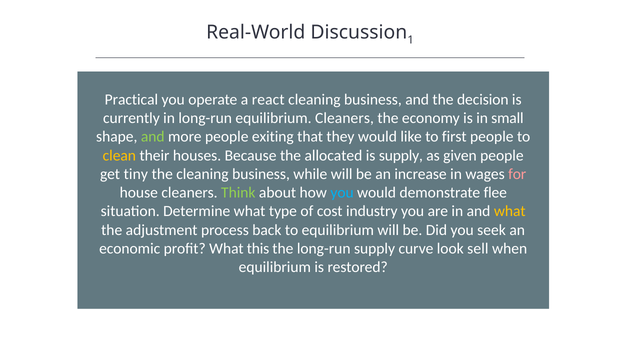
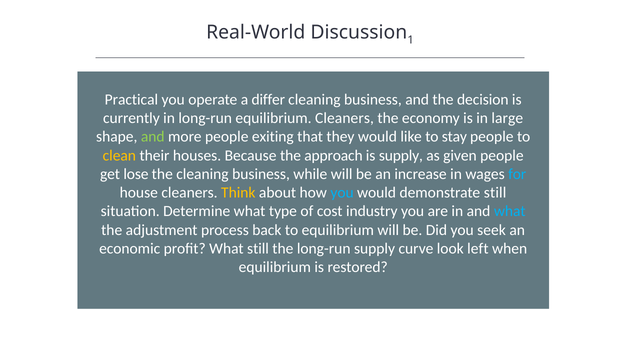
react: react -> differ (268, 100)
small: small -> large (507, 118)
first: first -> stay (454, 137)
allocated: allocated -> approach (334, 155)
tiny: tiny -> lose (136, 174)
for colour: pink -> light blue (517, 174)
Think colour: light green -> yellow (238, 193)
demonstrate flee: flee -> still (495, 193)
what colour: yellow -> light blue (510, 211)
What this: this -> still (258, 248)
sell: sell -> left (478, 248)
